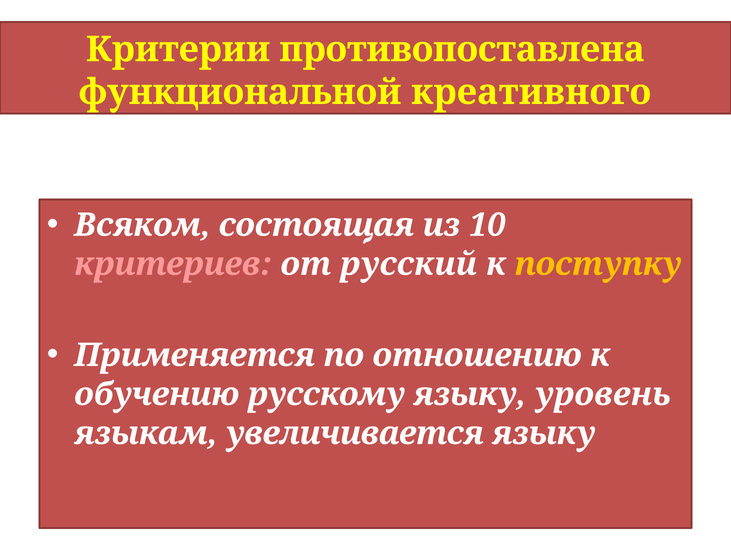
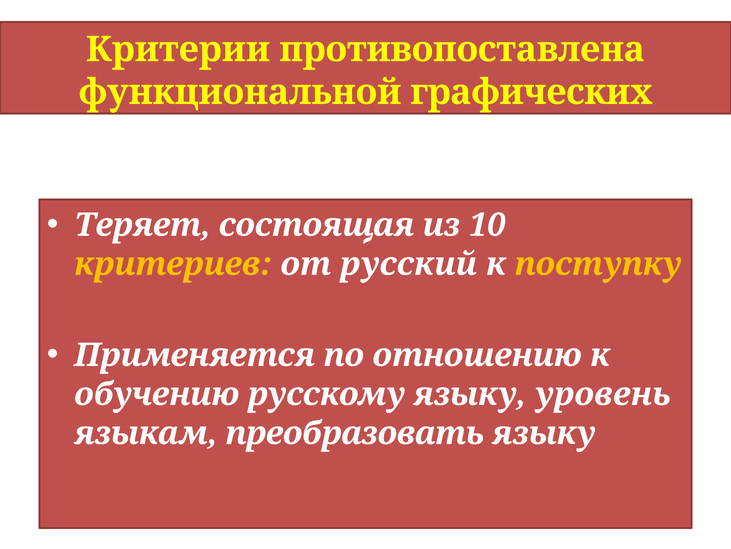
креативного: креативного -> графических (532, 92)
Всяком: Всяком -> Теряет (142, 225)
критериев colour: pink -> yellow (173, 264)
увеличивается: увеличивается -> преобразовать (355, 433)
